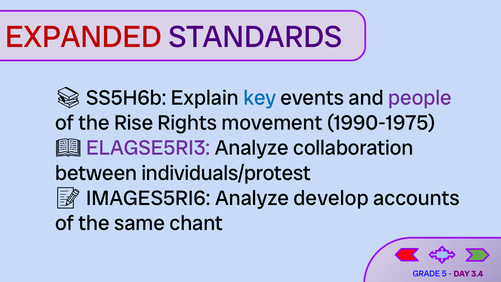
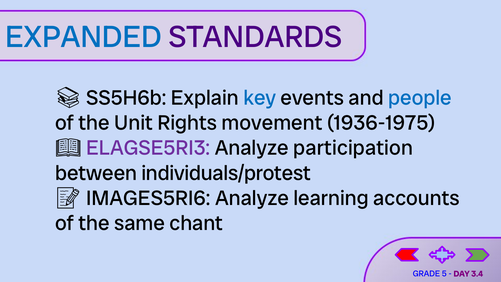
EXPANDED colour: red -> blue (83, 37)
people colour: purple -> blue (420, 98)
Rise: Rise -> Unit (134, 123)
1990-1975: 1990-1975 -> 1936-1975 (381, 123)
collaboration: collaboration -> participation (353, 148)
develop: develop -> learning (331, 198)
